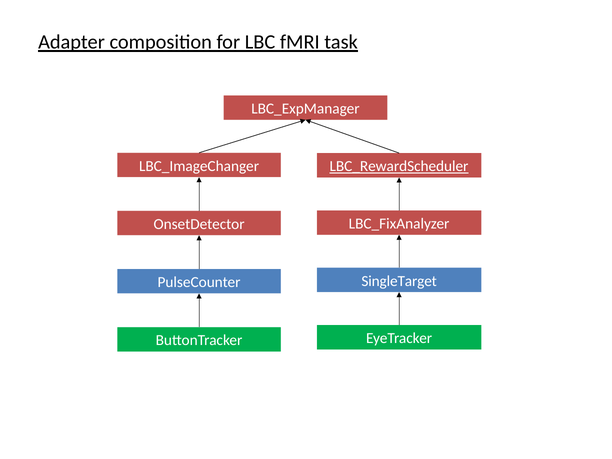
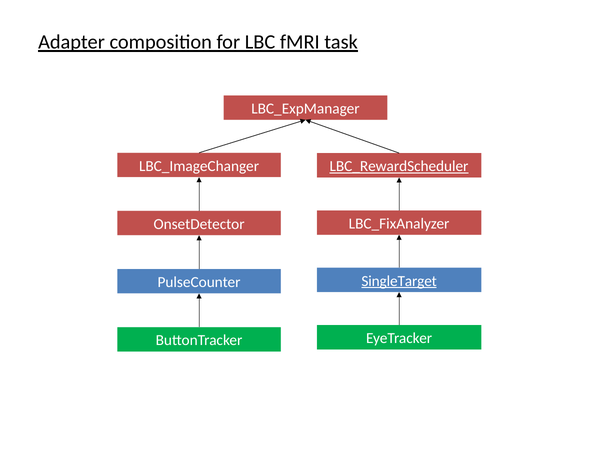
SingleTarget underline: none -> present (399, 281)
